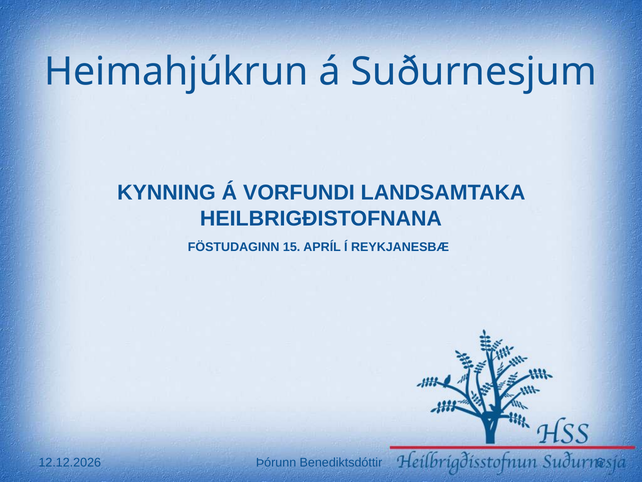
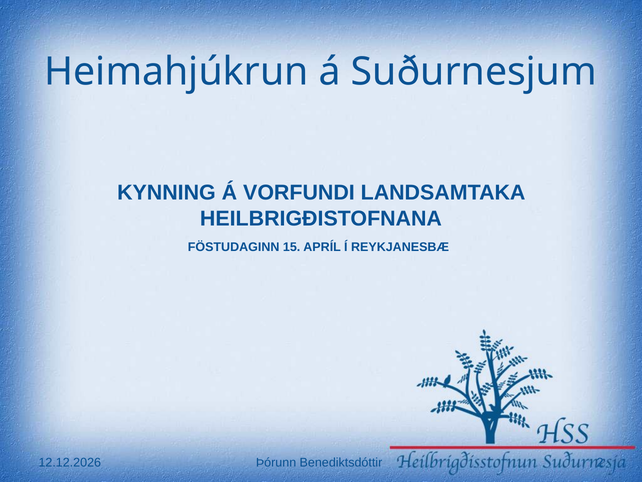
6: 6 -> 2 (600, 462)
